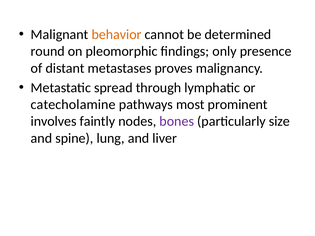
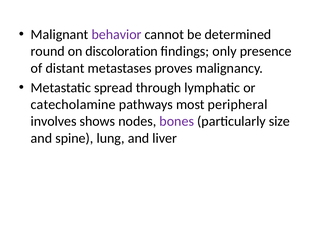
behavior colour: orange -> purple (117, 35)
pleomorphic: pleomorphic -> discoloration (122, 51)
prominent: prominent -> peripheral (238, 105)
faintly: faintly -> shows (97, 121)
